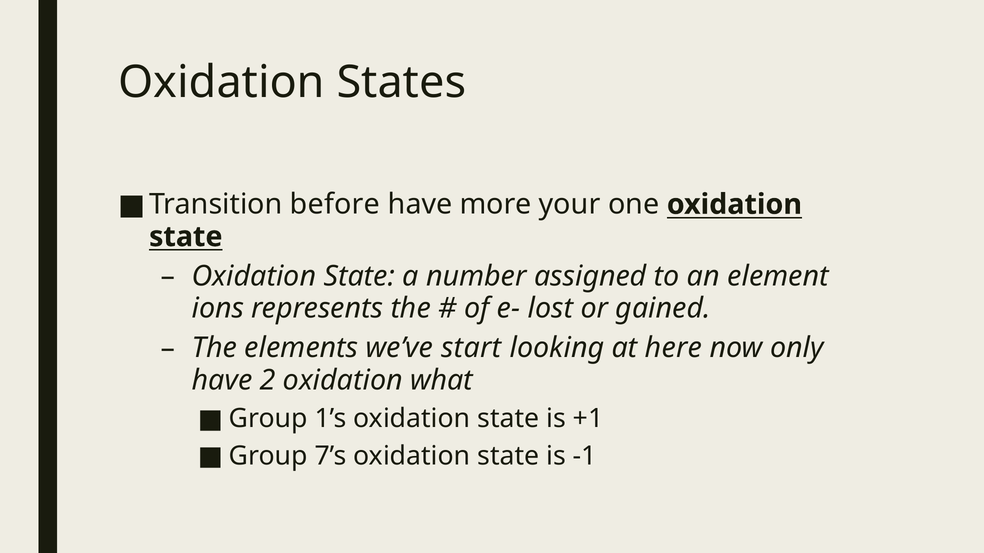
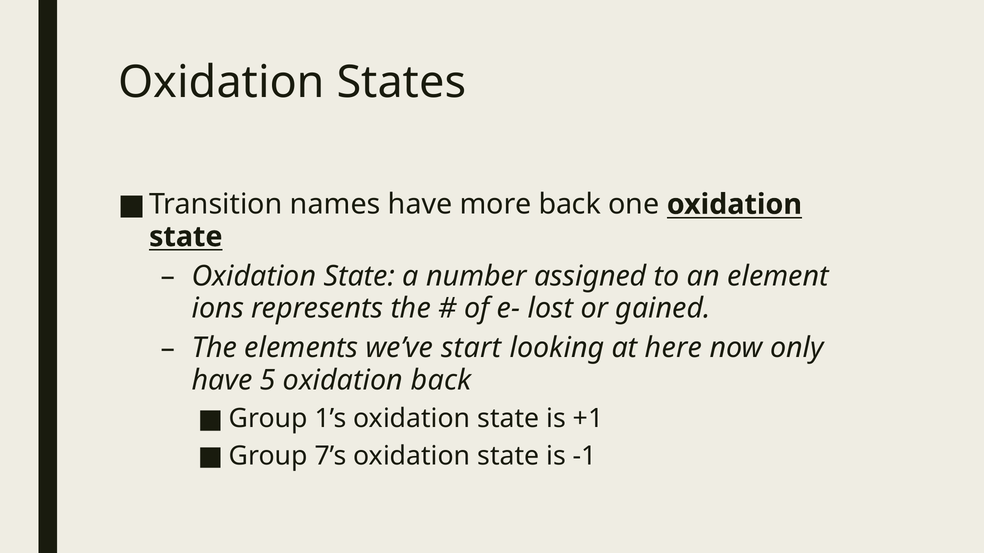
before: before -> names (335, 205)
more your: your -> back (570, 205)
2: 2 -> 5 (268, 380)
oxidation what: what -> back (441, 380)
